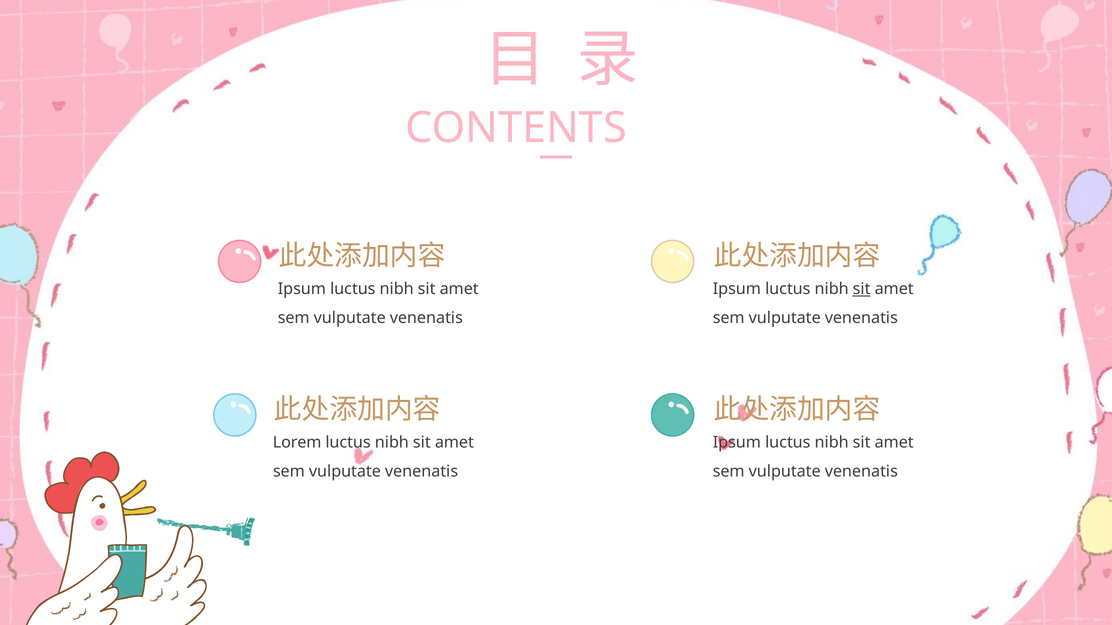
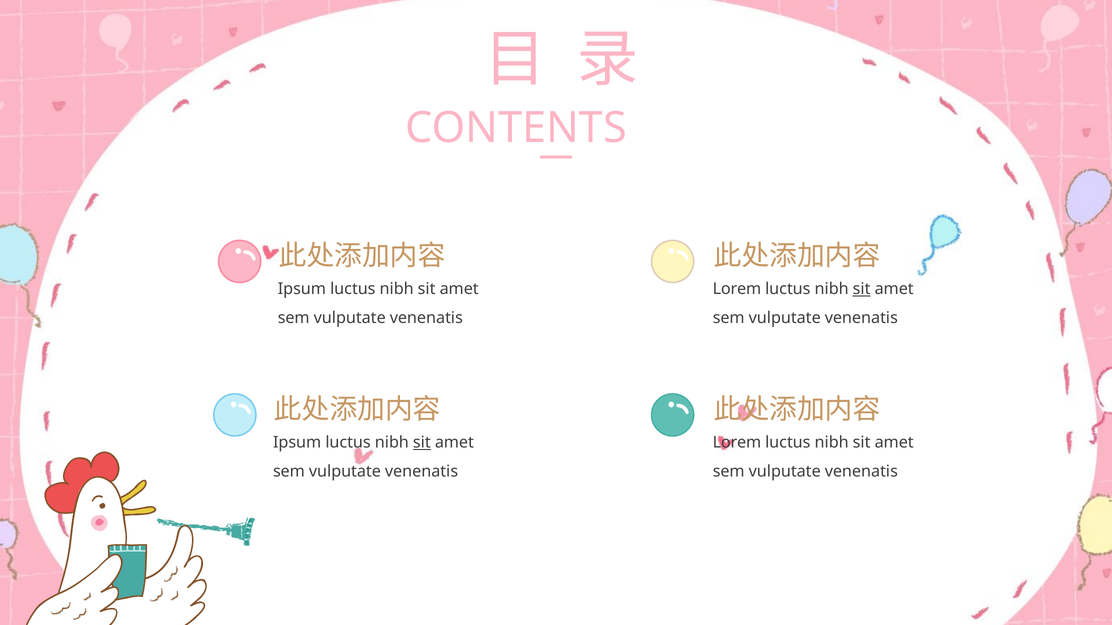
Ipsum: Ipsum -> Lorem (737, 289)
Lorem: Lorem -> Ipsum (297, 443)
sit underline: none -> present (422, 443)
Ipsum: Ipsum -> Lorem (737, 443)
